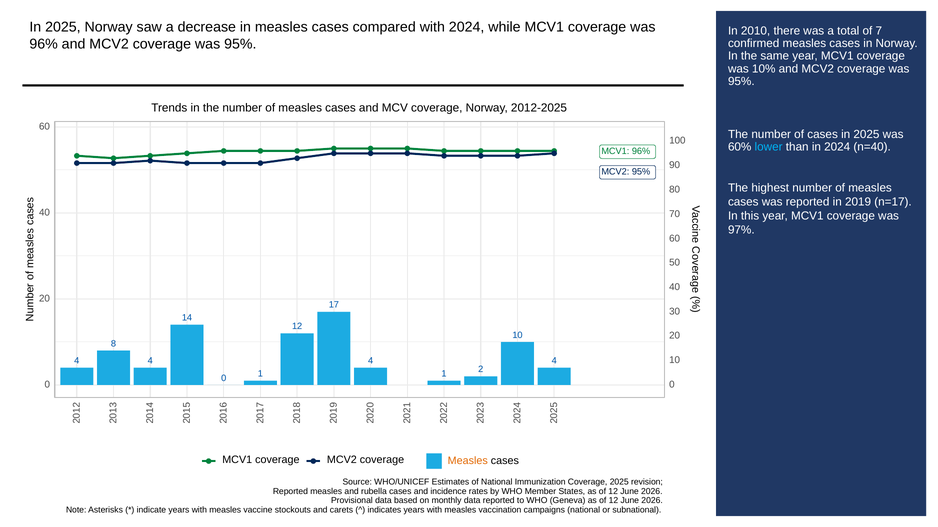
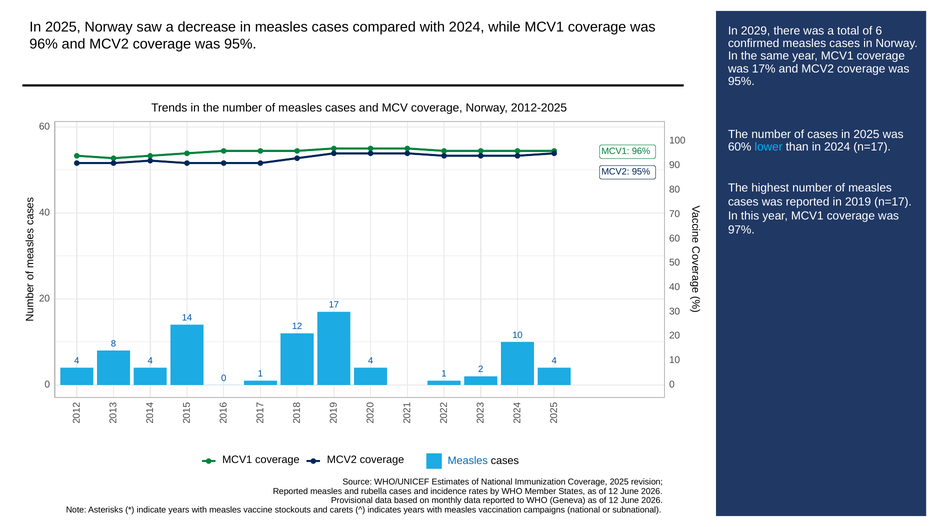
2010: 2010 -> 2029 (756, 31)
of 7: 7 -> 6 (879, 31)
10%: 10% -> 17% (764, 69)
2024 n=40: n=40 -> n=17 (872, 147)
Measles colour: orange -> blue (468, 461)
